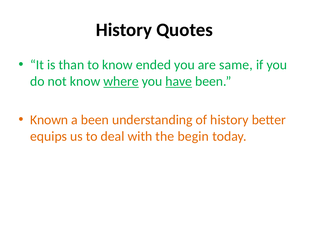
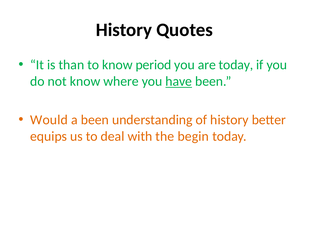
ended: ended -> period (153, 65)
are same: same -> today (236, 65)
where underline: present -> none (121, 81)
Known: Known -> Would (49, 120)
